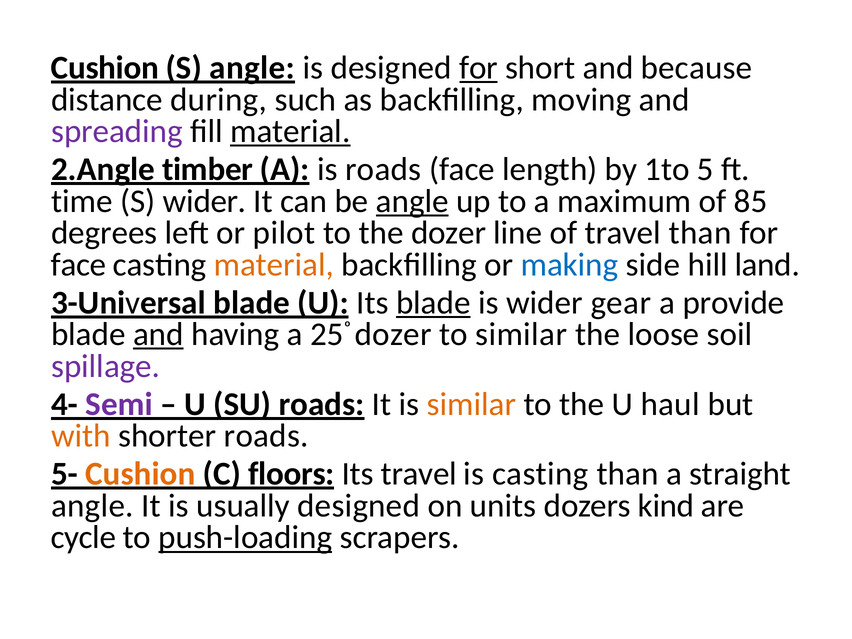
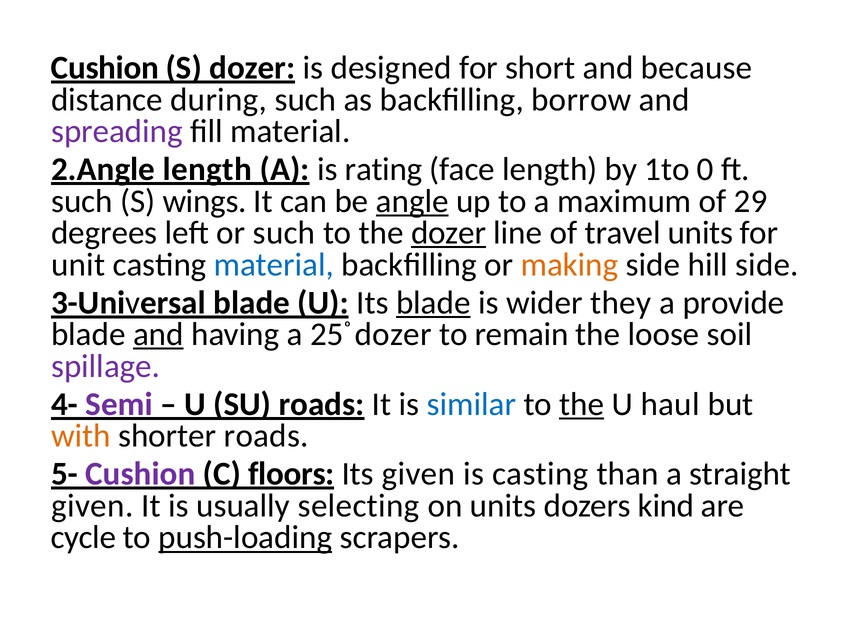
S angle: angle -> dozer (252, 68)
for underline: present -> none (479, 68)
moving: moving -> borrow (581, 100)
material underline: present -> none (290, 131)
2.Angle timber: timber -> length (207, 169)
is roads: roads -> rating (384, 169)
5: 5 -> 0 (705, 169)
time: time -> such (82, 201)
S wider: wider -> wings (205, 201)
85: 85 -> 29 (751, 201)
or pilot: pilot -> such (284, 233)
dozer underline: none -> present (449, 233)
travel than: than -> units (700, 233)
face: face -> unit (78, 265)
material colour: orange -> blue (274, 265)
making colour: blue -> orange (569, 265)
hill land: land -> side (767, 265)
gear: gear -> they (621, 303)
to similar: similar -> remain (522, 334)
similar colour: orange -> blue (471, 404)
the underline: none -> present (582, 404)
Cushion colour: orange -> purple (140, 474)
Its travel: travel -> given (419, 474)
angle: angle -> given (92, 506)
usually designed: designed -> selecting (359, 506)
